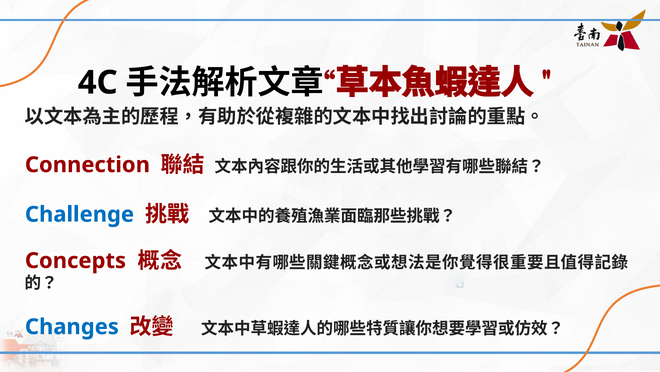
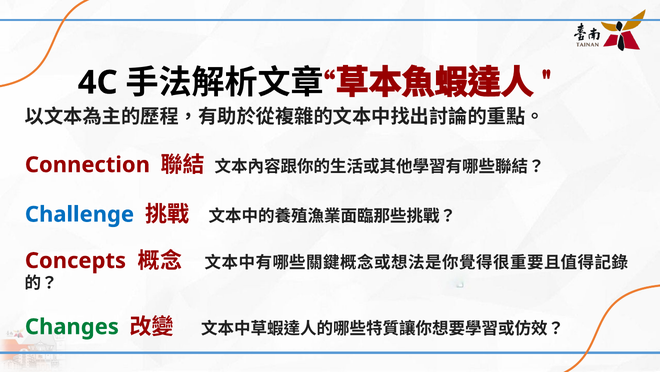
Changes colour: blue -> green (72, 326)
